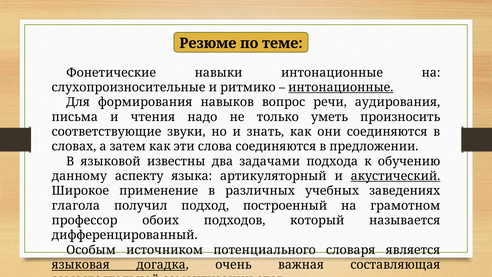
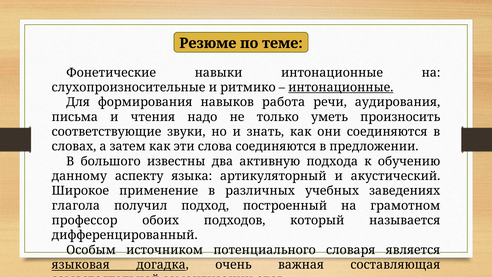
вопрос: вопрос -> работа (284, 102)
языковой: языковой -> большого (111, 161)
задачами: задачами -> активную (270, 161)
акустический underline: present -> none (396, 176)
